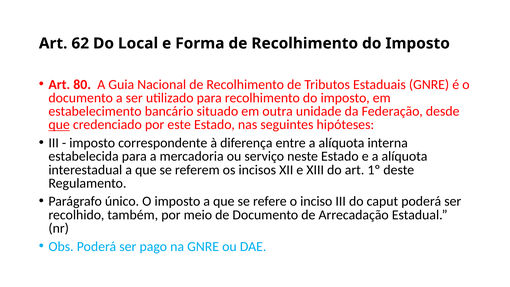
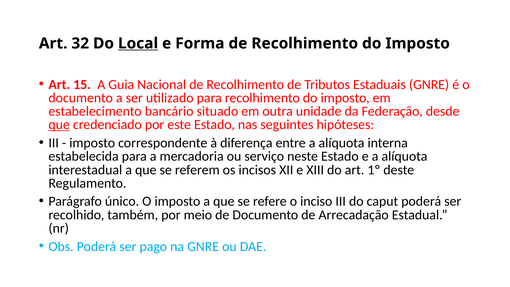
62: 62 -> 32 (80, 43)
Local underline: none -> present (138, 43)
80: 80 -> 15 (82, 84)
